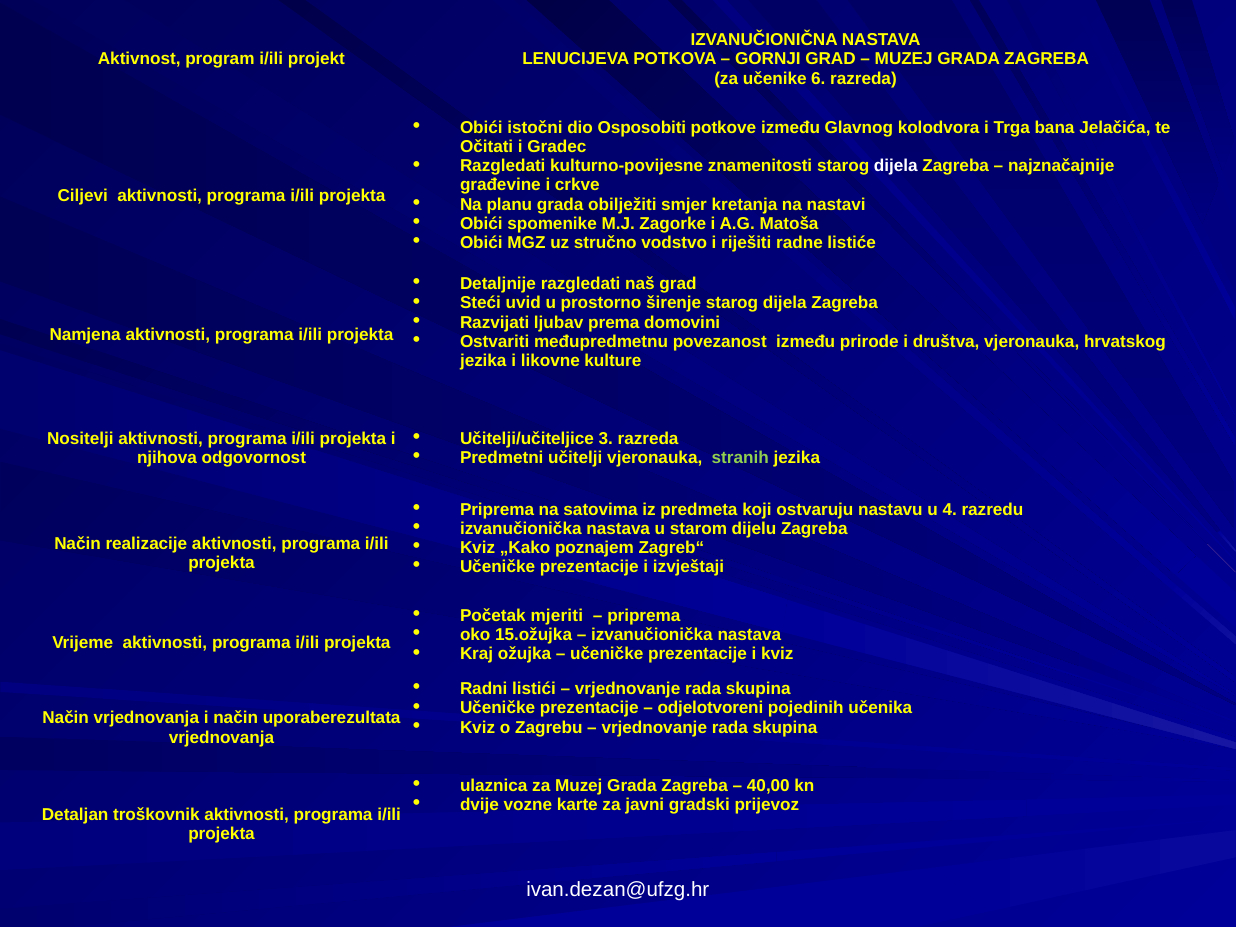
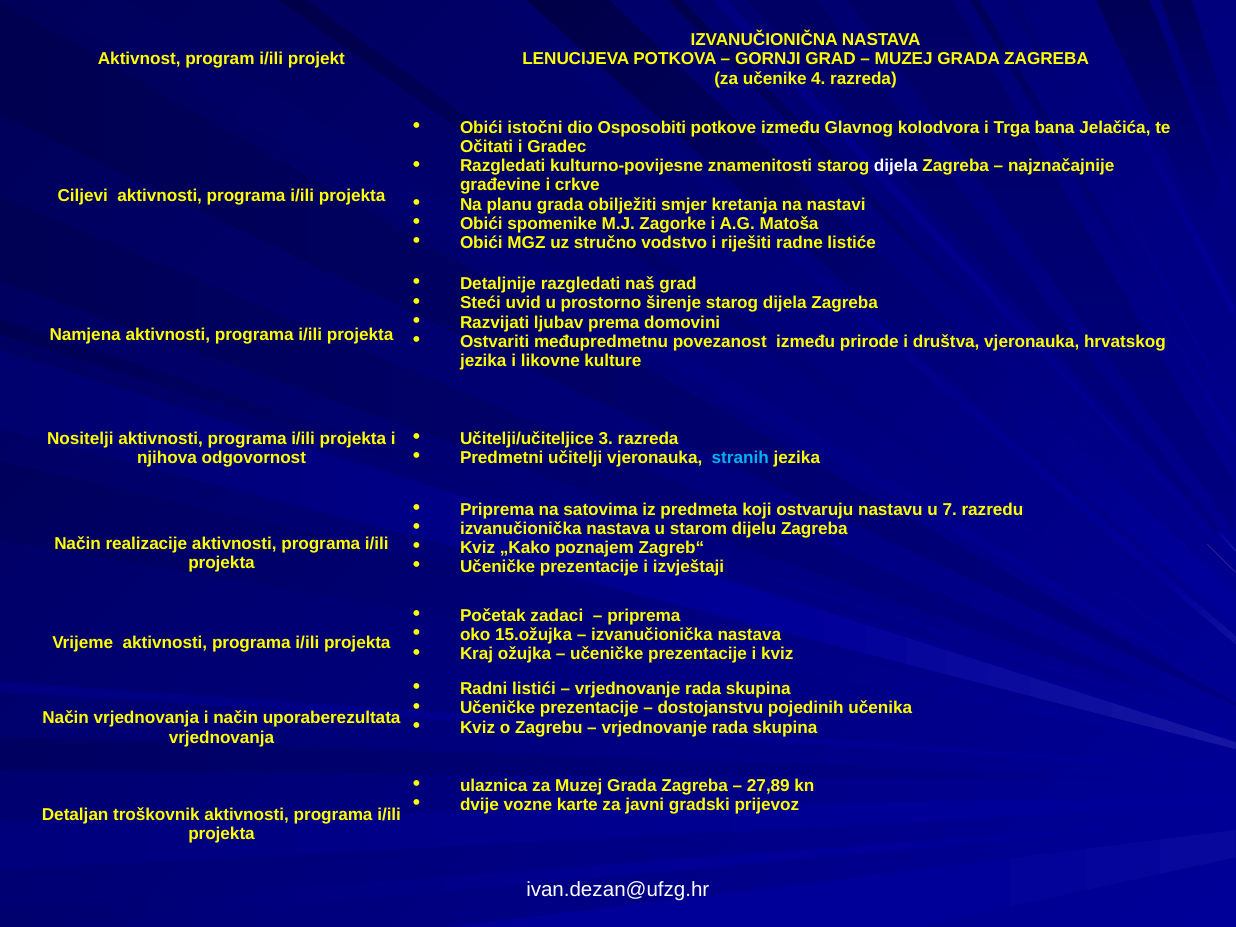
6: 6 -> 4 (818, 78)
stranih colour: light green -> light blue (740, 458)
4: 4 -> 7 (950, 510)
mjeriti: mjeriti -> zadaci (557, 616)
odjelotvoreni: odjelotvoreni -> dostojanstvu (710, 708)
40,00: 40,00 -> 27,89 (768, 786)
